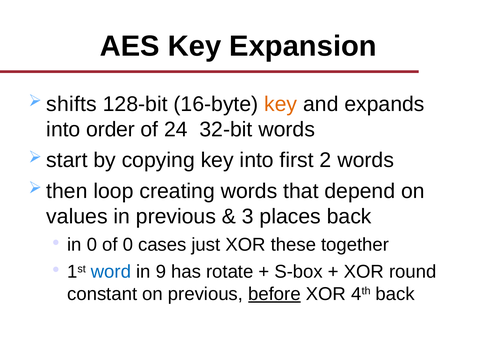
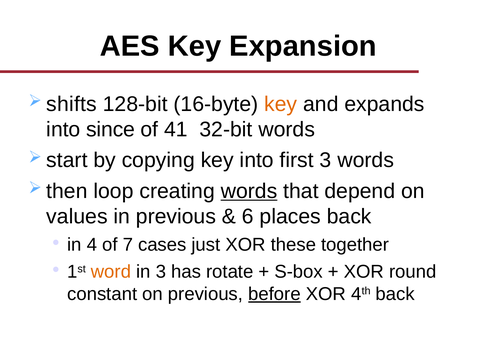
order: order -> since (111, 129)
24: 24 -> 41 (176, 129)
first 2: 2 -> 3 (326, 160)
words underline: none -> present (249, 191)
3: 3 -> 6 (248, 216)
in 0: 0 -> 4 (92, 245)
of 0: 0 -> 7 (128, 245)
word colour: blue -> orange (111, 272)
in 9: 9 -> 3 (161, 272)
